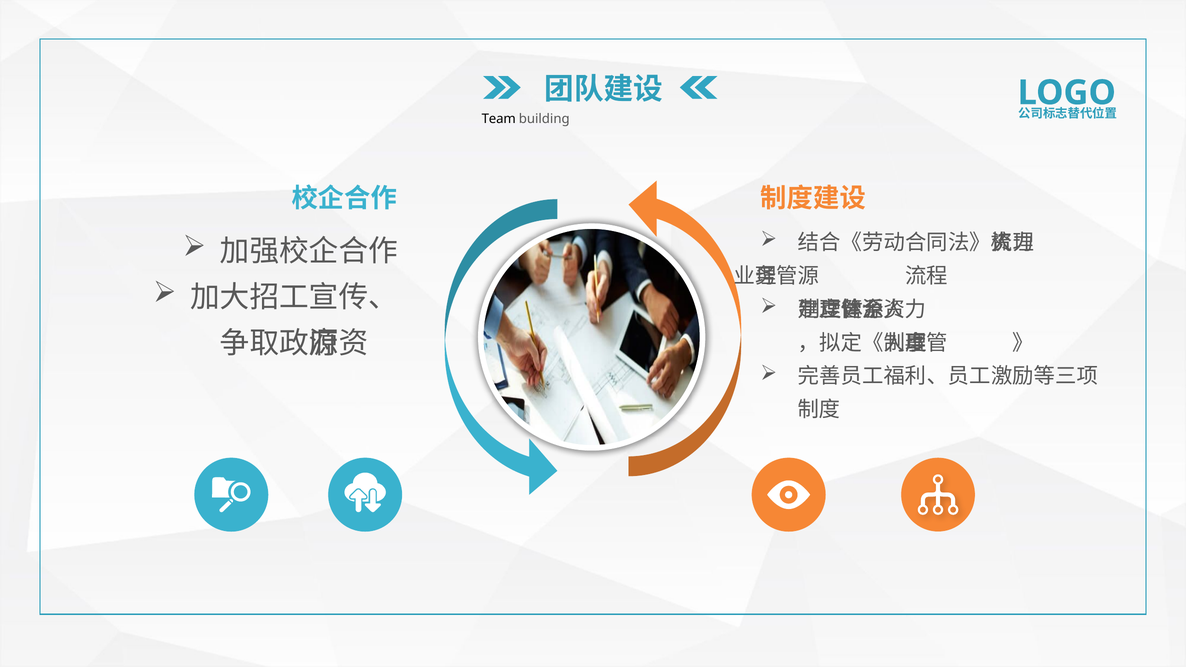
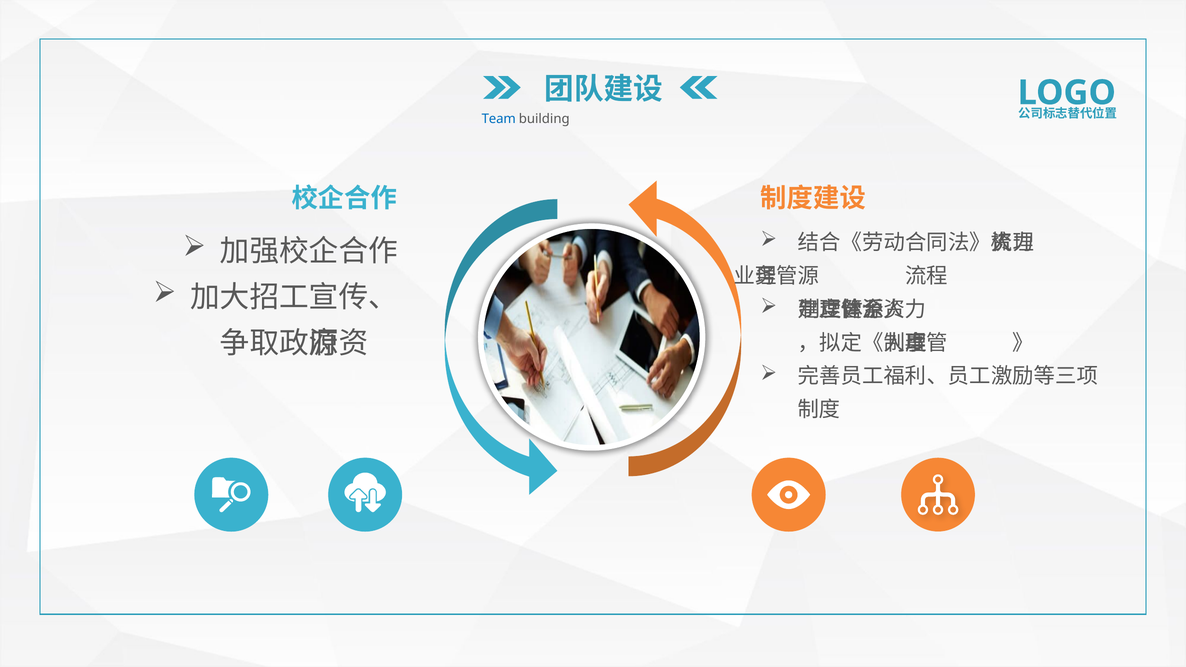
Team colour: black -> blue (499, 119)
